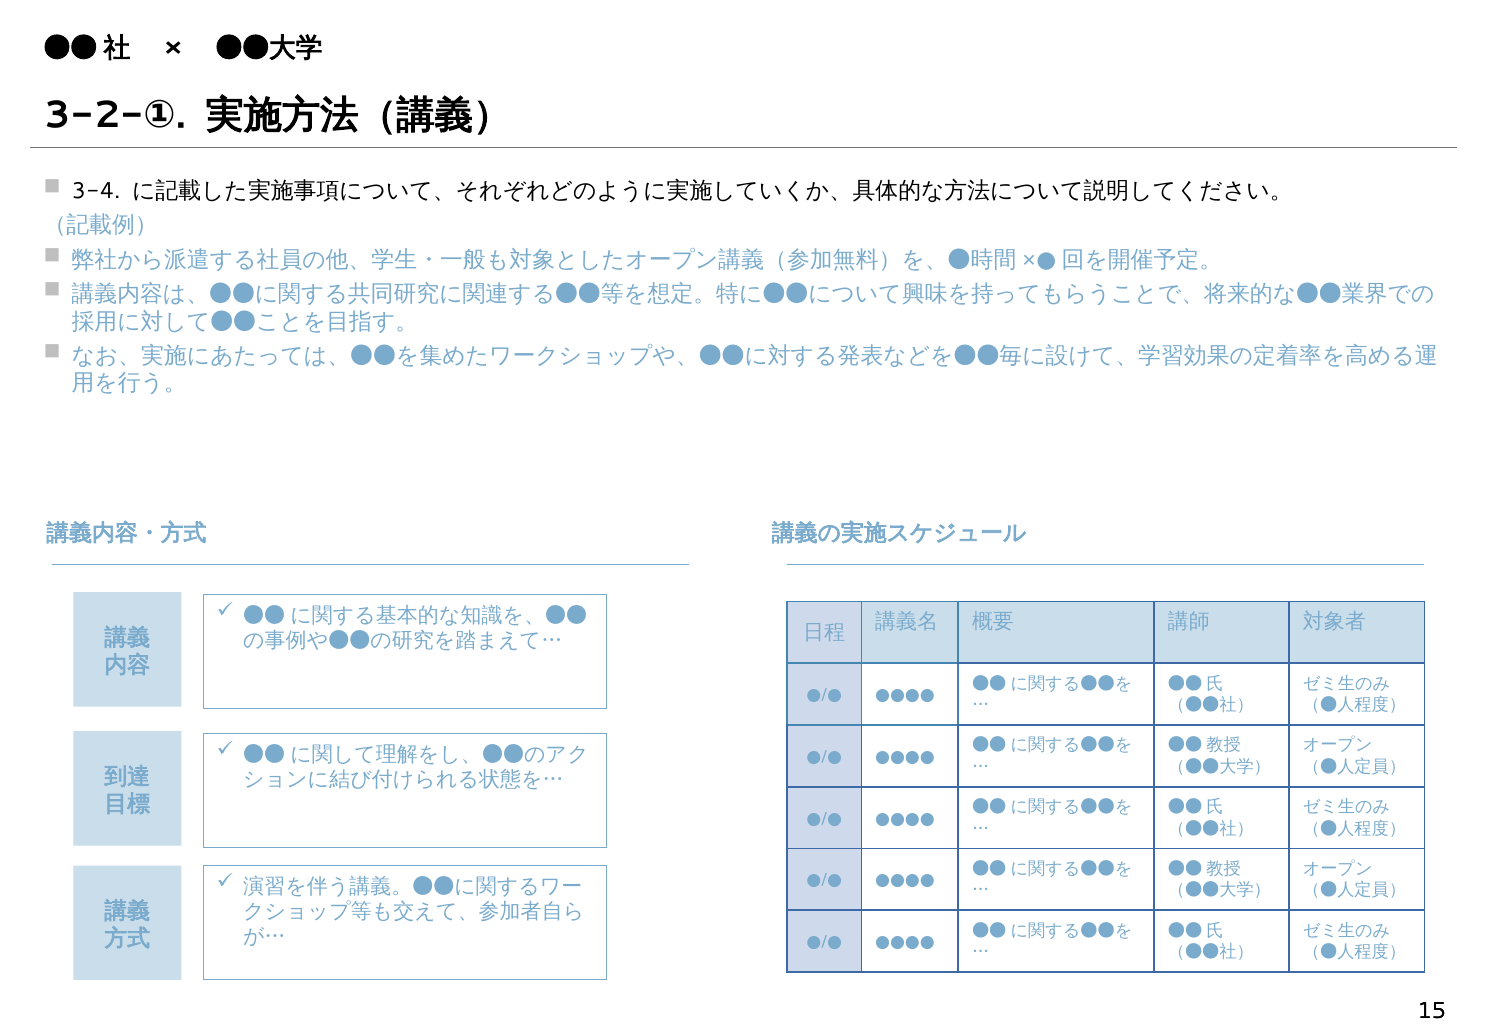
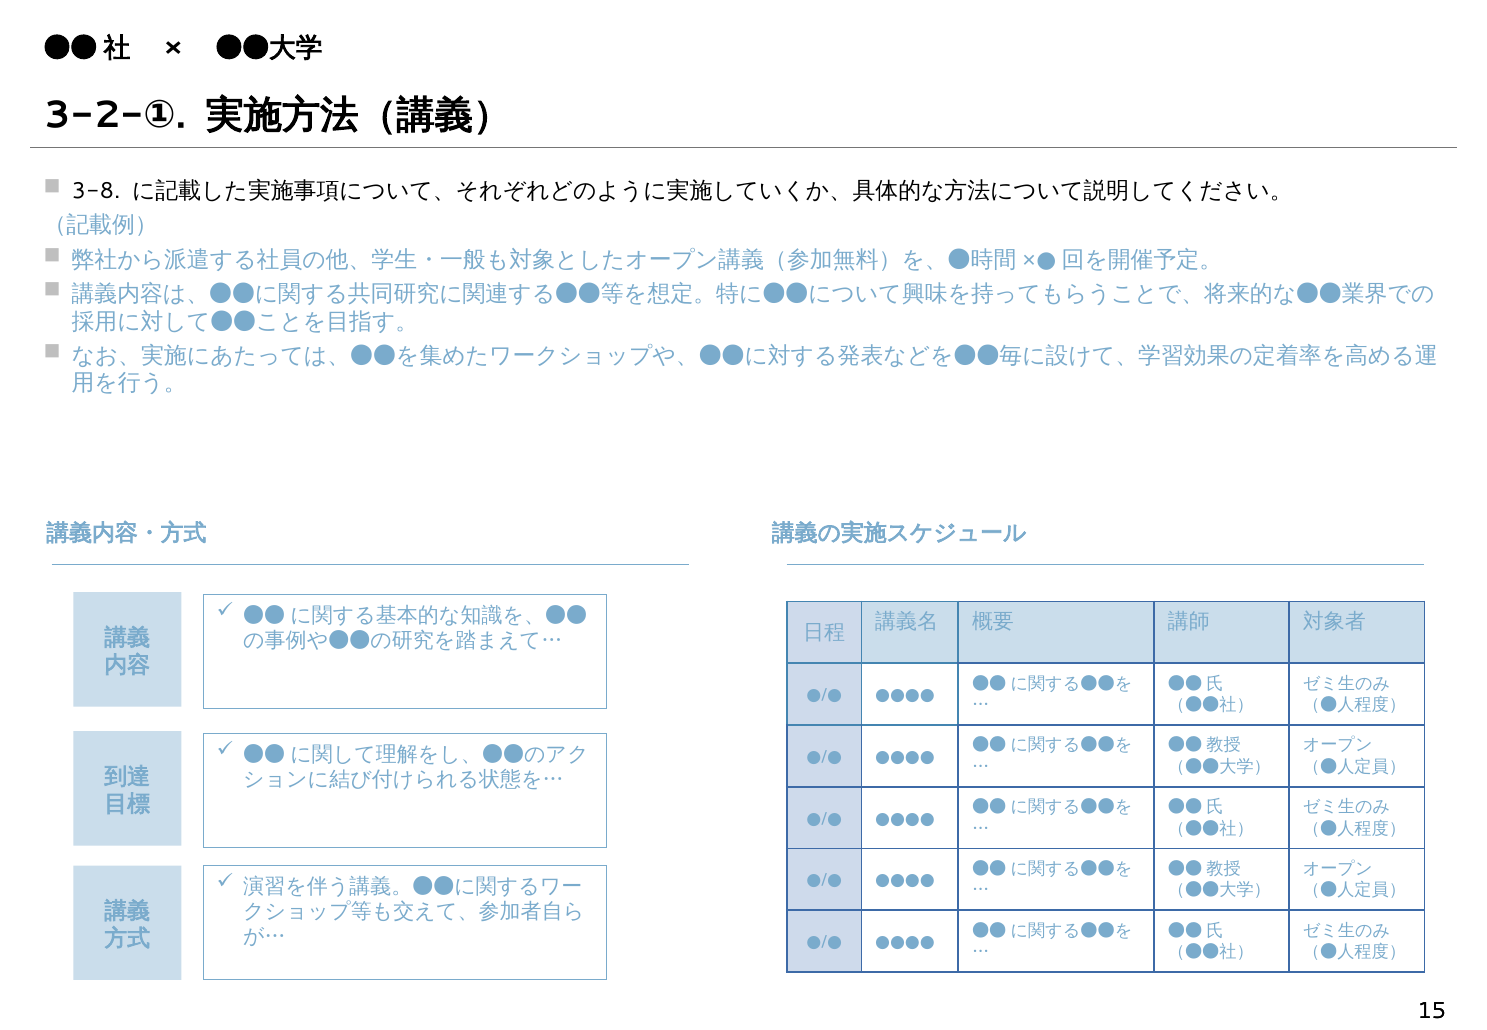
3-4: 3-4 -> 3-8 (96, 191)
